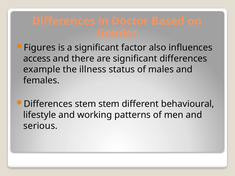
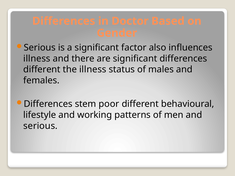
Figures: Figures -> Serious (40, 48)
access: access -> illness (37, 59)
example: example -> different (42, 70)
stem stem: stem -> poor (109, 104)
